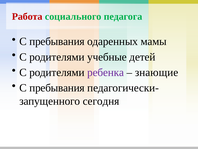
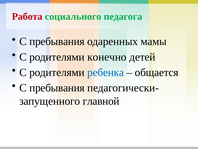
учебные: учебные -> конечно (107, 57)
ребенка colour: purple -> blue (106, 72)
знающие: знающие -> общается (157, 72)
сегодня: сегодня -> главной (101, 101)
